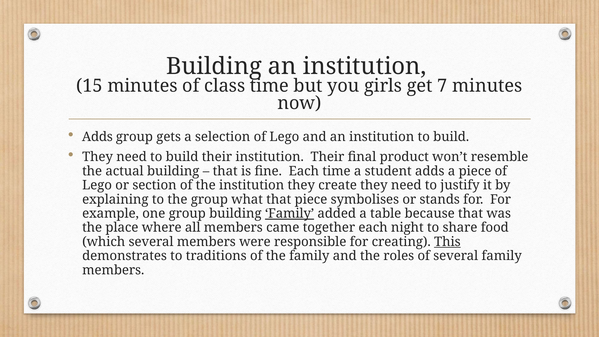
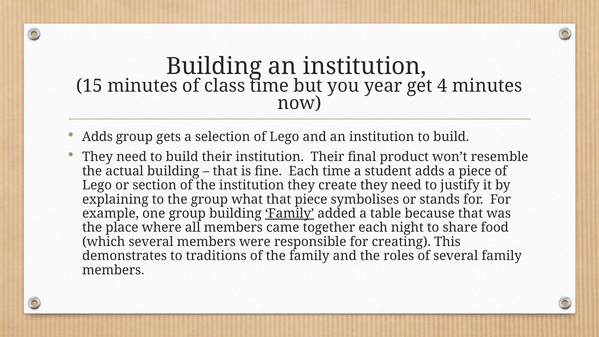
girls: girls -> year (383, 86)
7: 7 -> 4 (442, 86)
This underline: present -> none (447, 242)
